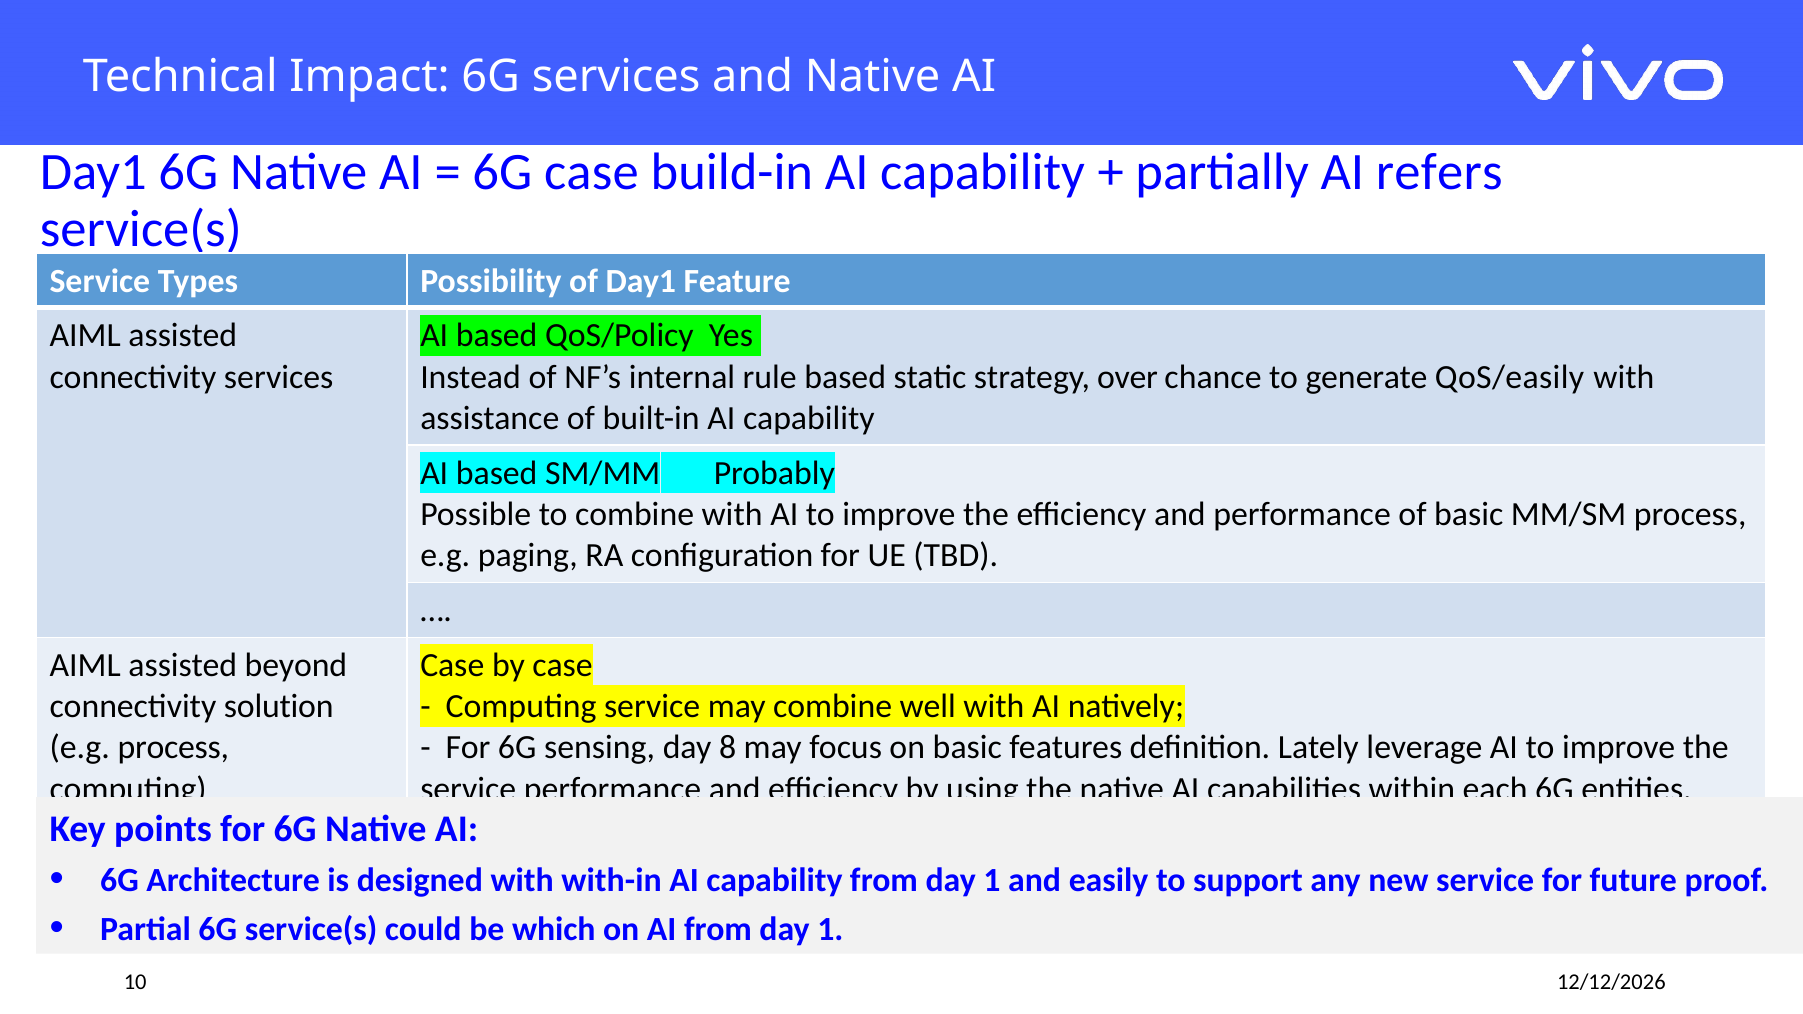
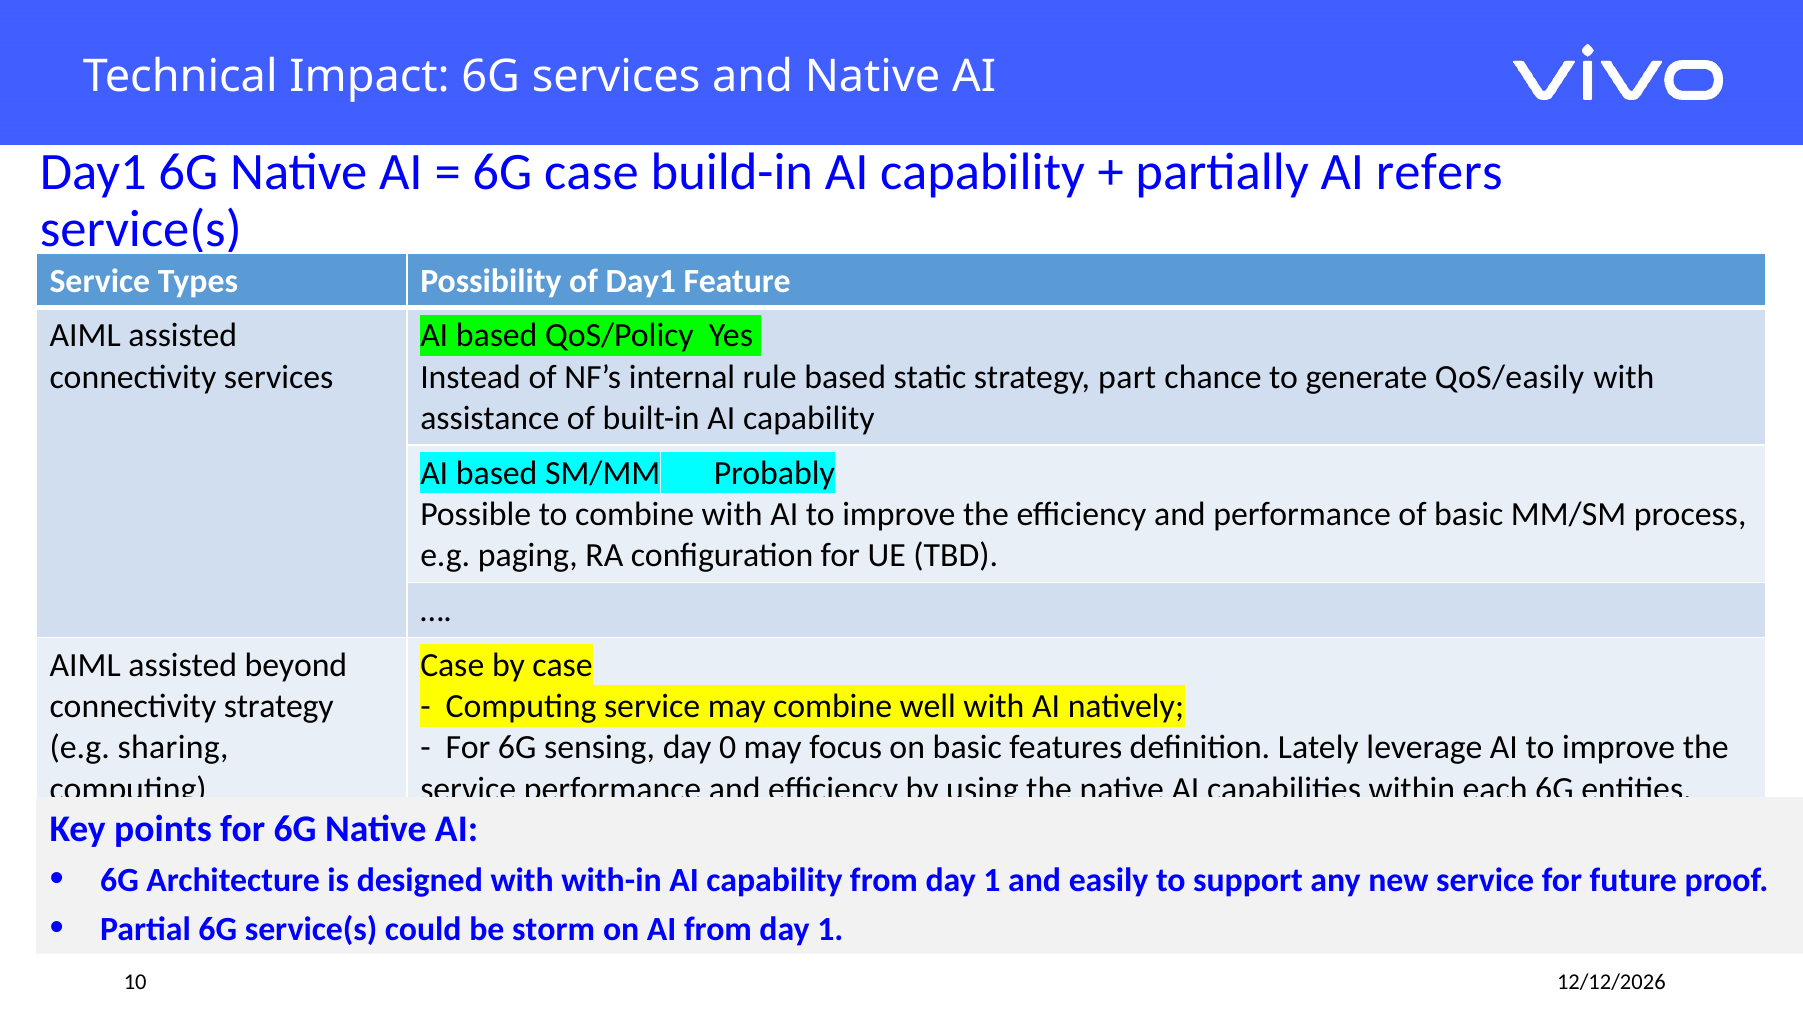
over: over -> part (1127, 377)
connectivity solution: solution -> strategy (279, 707)
e.g process: process -> sharing (173, 748)
8: 8 -> 0 (728, 748)
which: which -> storm (554, 929)
